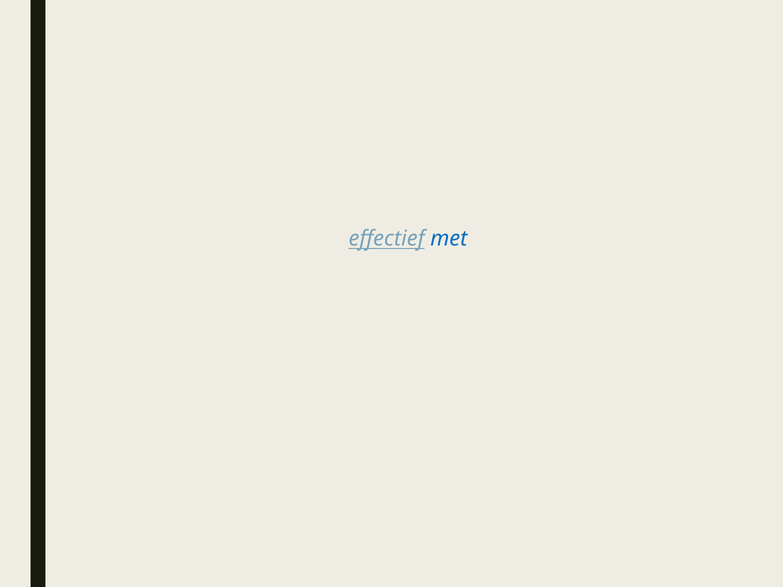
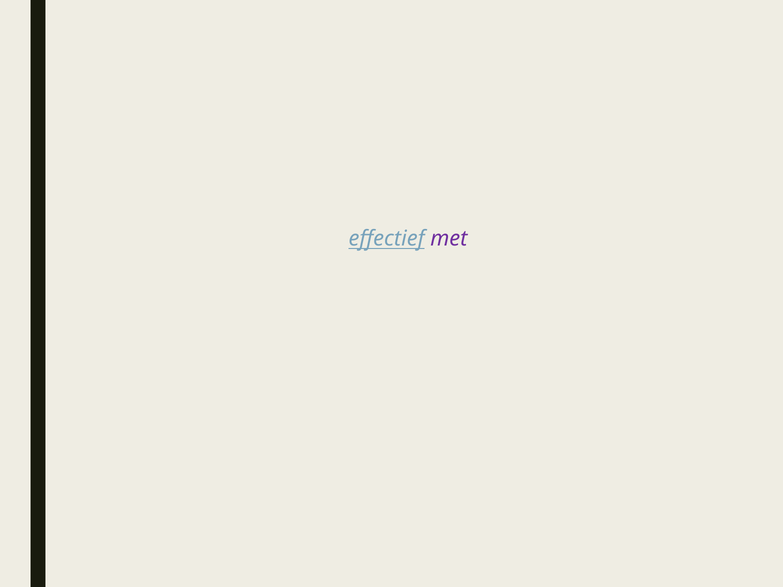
met colour: blue -> purple (449, 239)
